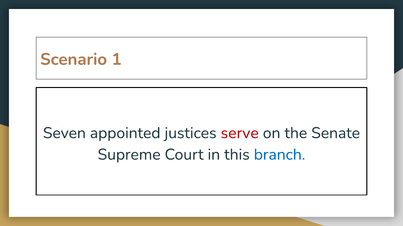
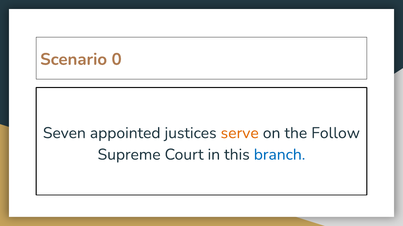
1: 1 -> 0 (117, 59)
serve colour: red -> orange (240, 133)
Senate: Senate -> Follow (336, 133)
